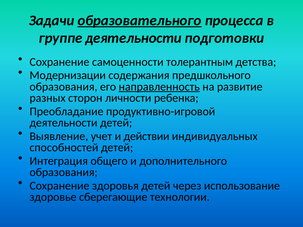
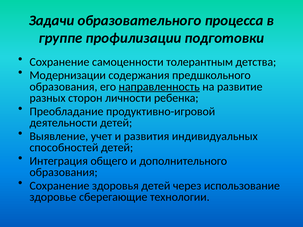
образовательного underline: present -> none (140, 20)
группе деятельности: деятельности -> профилизации (134, 38)
действии: действии -> развития (146, 136)
